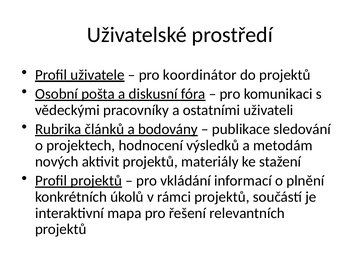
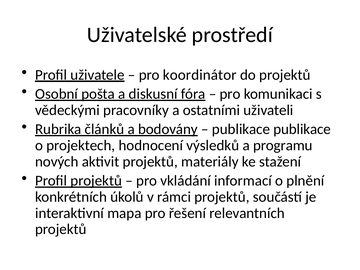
publikace sledování: sledování -> publikace (302, 129)
metodám: metodám -> programu (283, 145)
